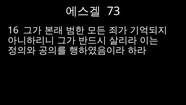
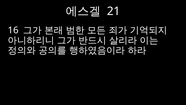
73: 73 -> 21 (114, 11)
